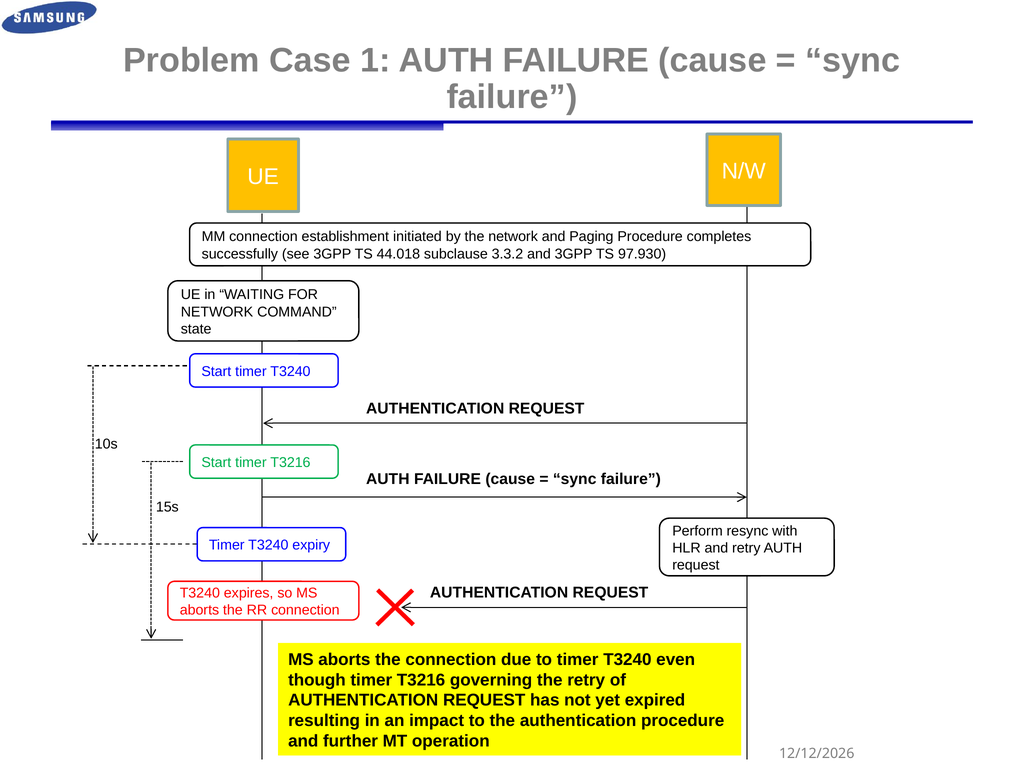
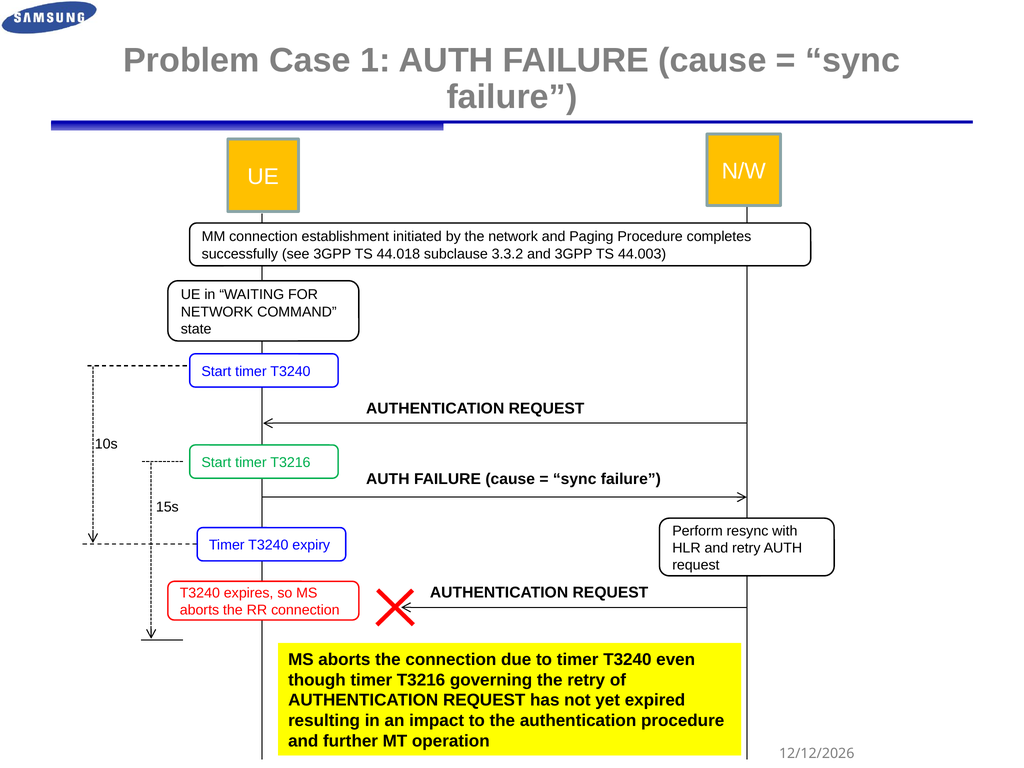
97.930: 97.930 -> 44.003 (642, 254)
